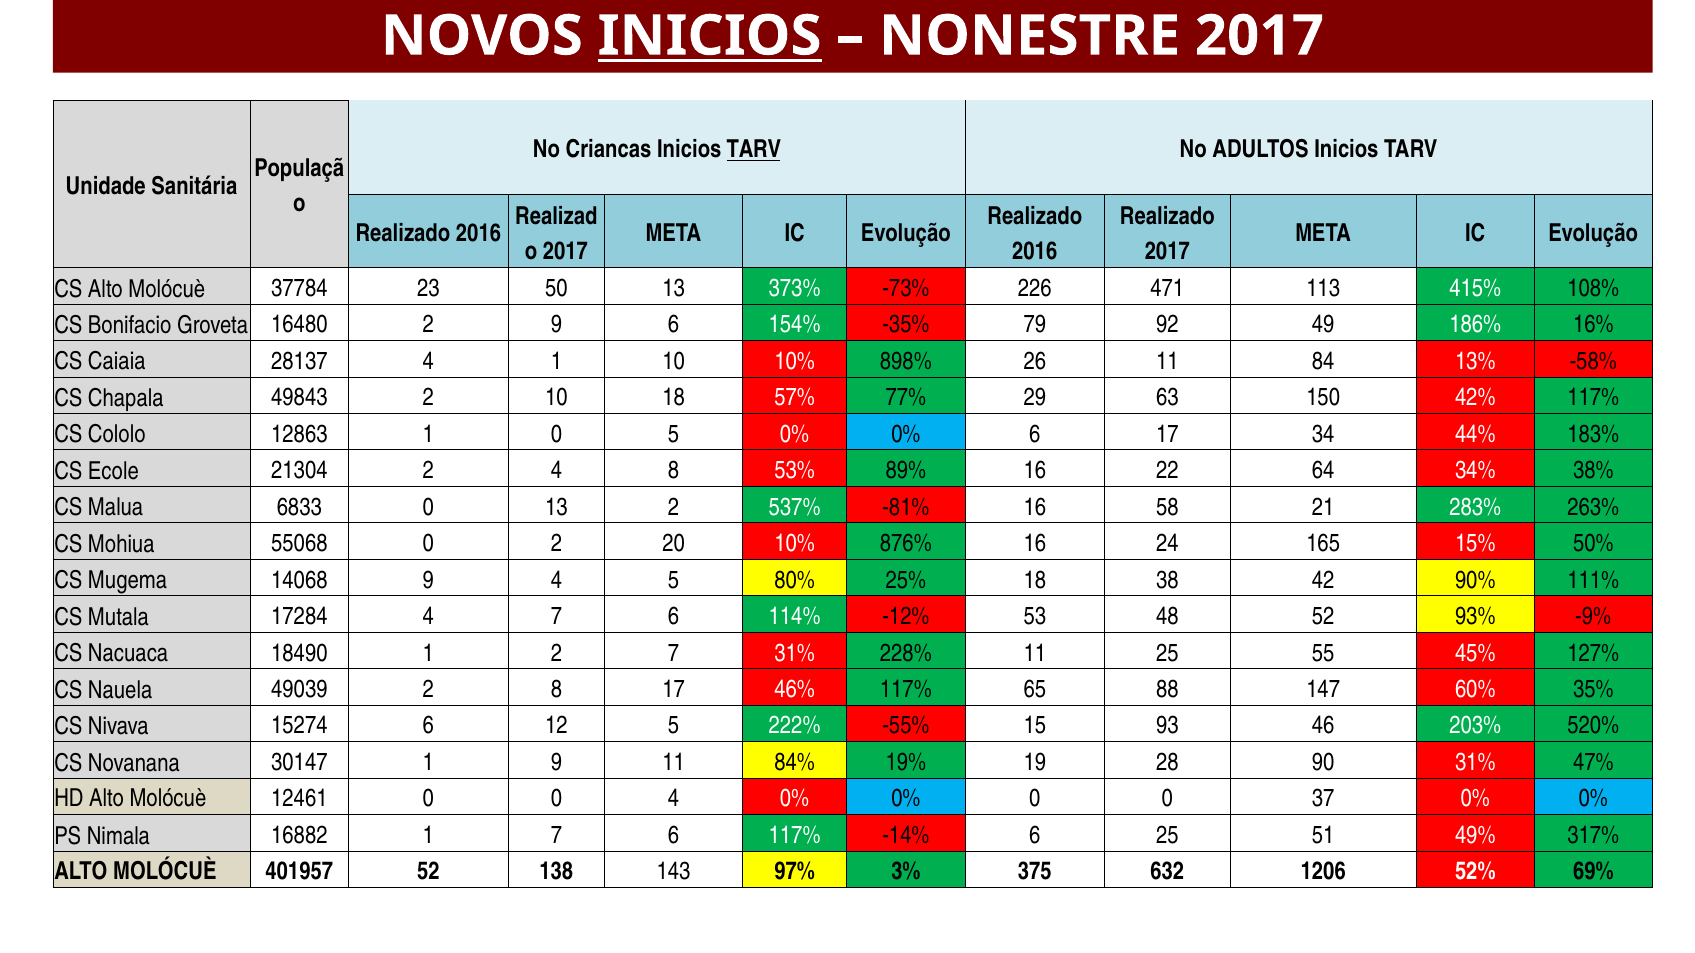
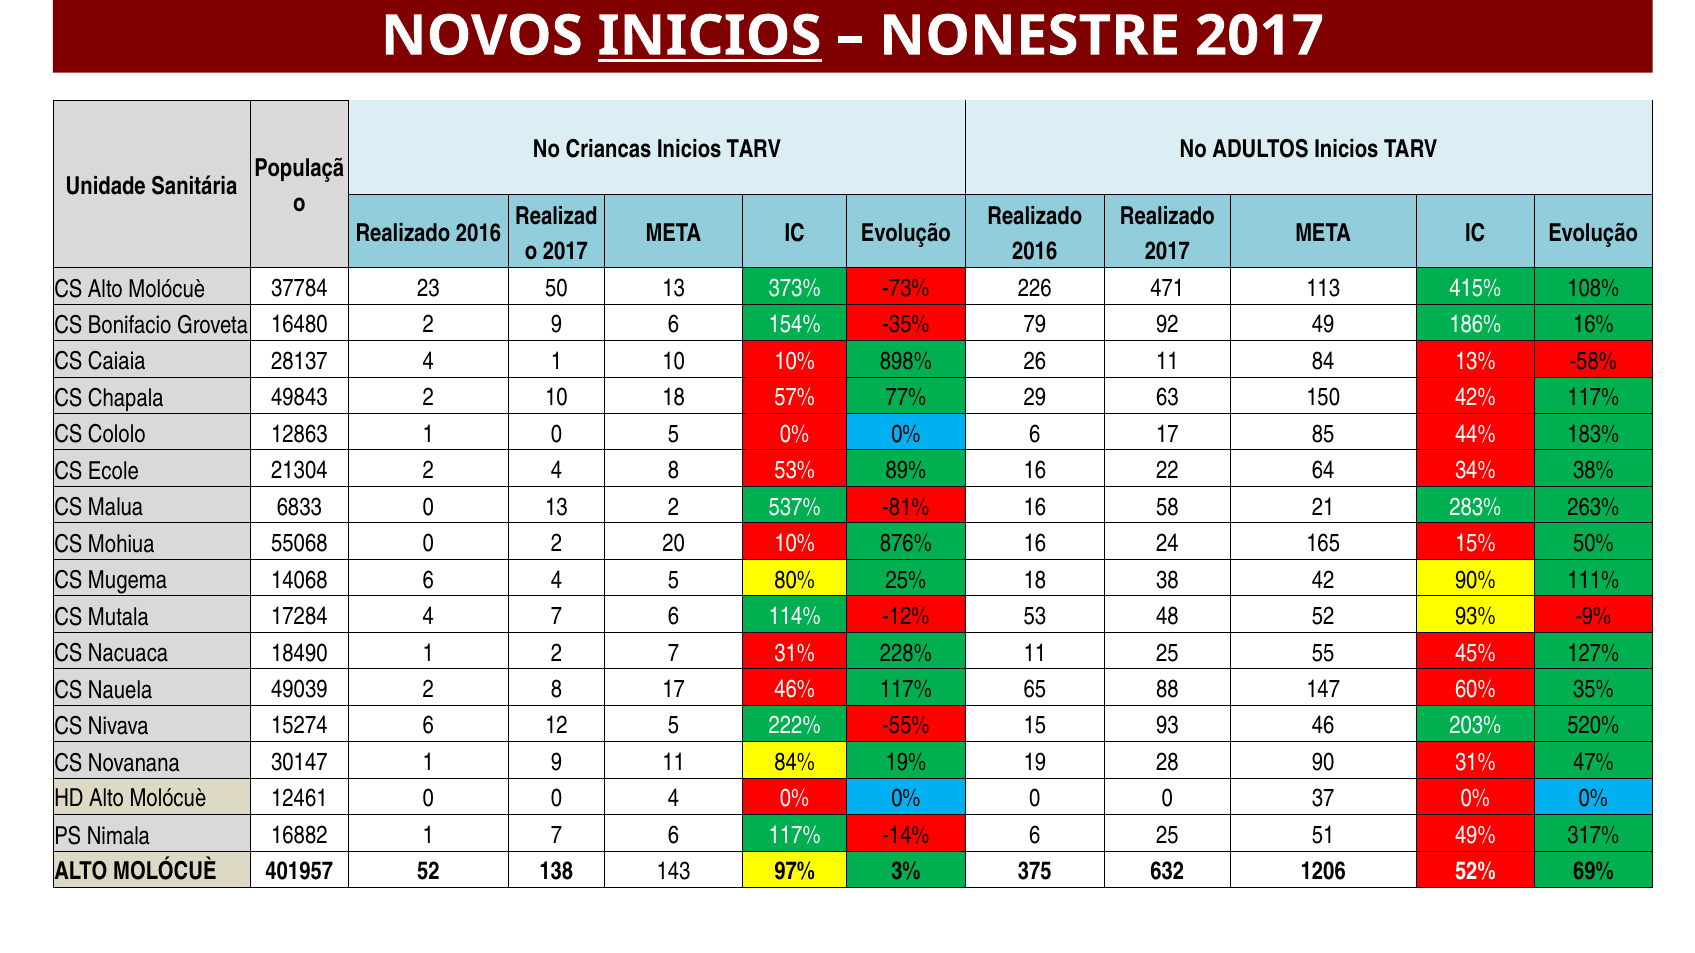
TARV underline: present -> none (754, 150)
34: 34 -> 85 (1323, 434)
14068 9: 9 -> 6 (428, 580)
